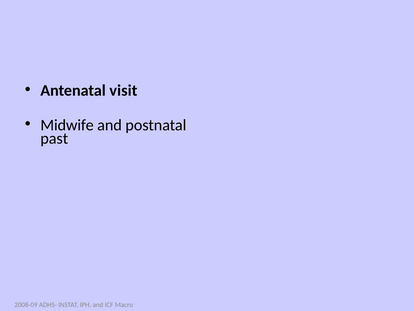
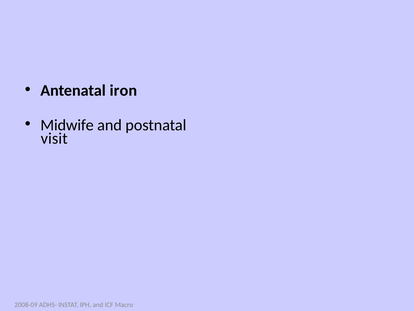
visit: visit -> iron (123, 90)
past: past -> visit (54, 138)
